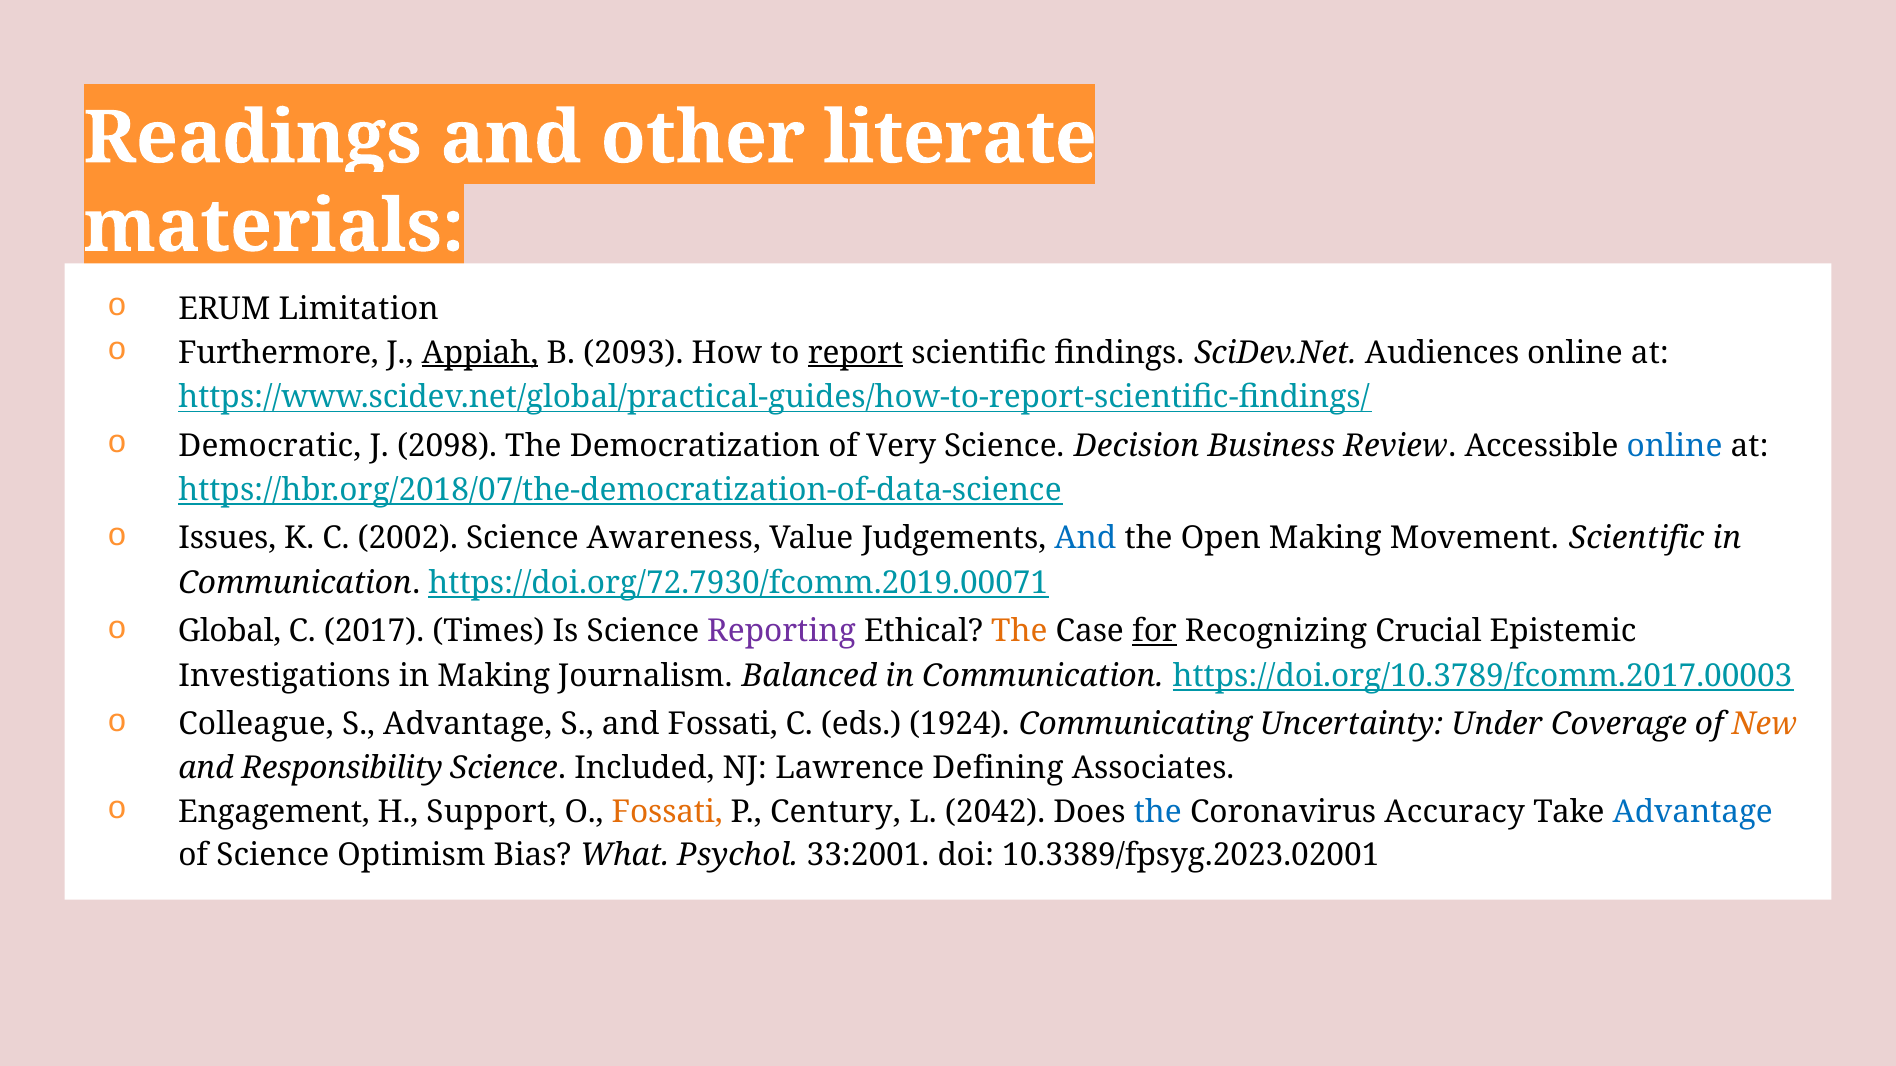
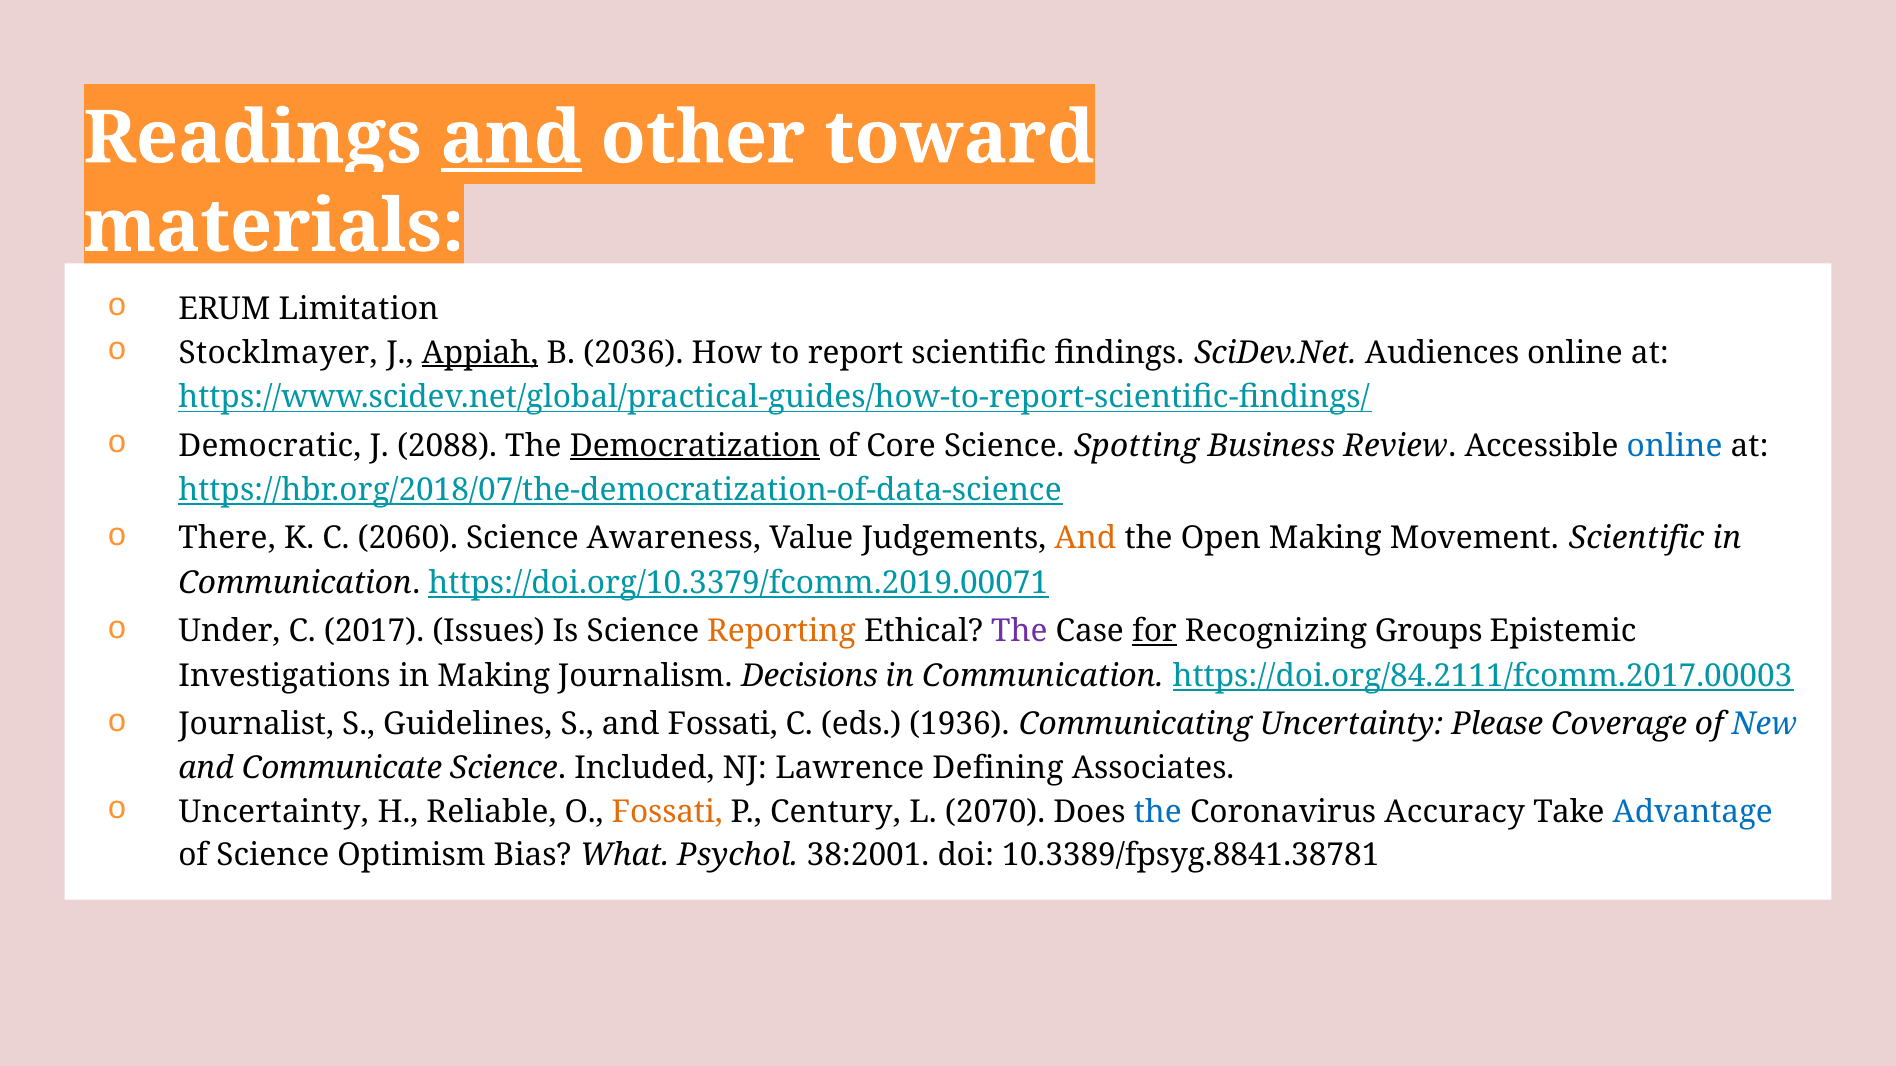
and underline: none -> present (511, 138)
literate: literate -> toward (960, 138)
Furthermore: Furthermore -> Stocklmayer (278, 353)
2093: 2093 -> 2036 (633, 353)
report underline: present -> none (856, 353)
2098: 2098 -> 2088 (447, 446)
Democratization underline: none -> present (695, 446)
Very: Very -> Core (901, 446)
Decision: Decision -> Spotting (1137, 446)
Issues: Issues -> There (227, 539)
2002: 2002 -> 2060 (408, 539)
And colour: blue -> orange (1085, 539)
https://doi.org/72.7930/fcomm.2019.00071: https://doi.org/72.7930/fcomm.2019.00071 -> https://doi.org/10.3379/fcomm.2019.00071 (738, 583)
Global: Global -> Under (229, 632)
Times: Times -> Issues (489, 632)
Reporting colour: purple -> orange (781, 632)
The colour: orange -> purple (1019, 632)
Crucial: Crucial -> Groups (1429, 632)
Balanced: Balanced -> Decisions (810, 676)
https://doi.org/10.3789/fcomm.2017.00003: https://doi.org/10.3789/fcomm.2017.00003 -> https://doi.org/84.2111/fcomm.2017.00003 (1482, 676)
Colleague: Colleague -> Journalist (256, 725)
S Advantage: Advantage -> Guidelines (468, 725)
1924: 1924 -> 1936 (959, 725)
Under: Under -> Please (1497, 725)
New colour: orange -> blue (1764, 725)
Responsibility: Responsibility -> Communicate (342, 768)
o Engagement: Engagement -> Uncertainty (274, 812)
Support: Support -> Reliable (491, 812)
2042: 2042 -> 2070 (995, 812)
33:2001: 33:2001 -> 38:2001 (868, 856)
10.3389/fpsyg.2023.02001: 10.3389/fpsyg.2023.02001 -> 10.3389/fpsyg.8841.38781 (1191, 856)
